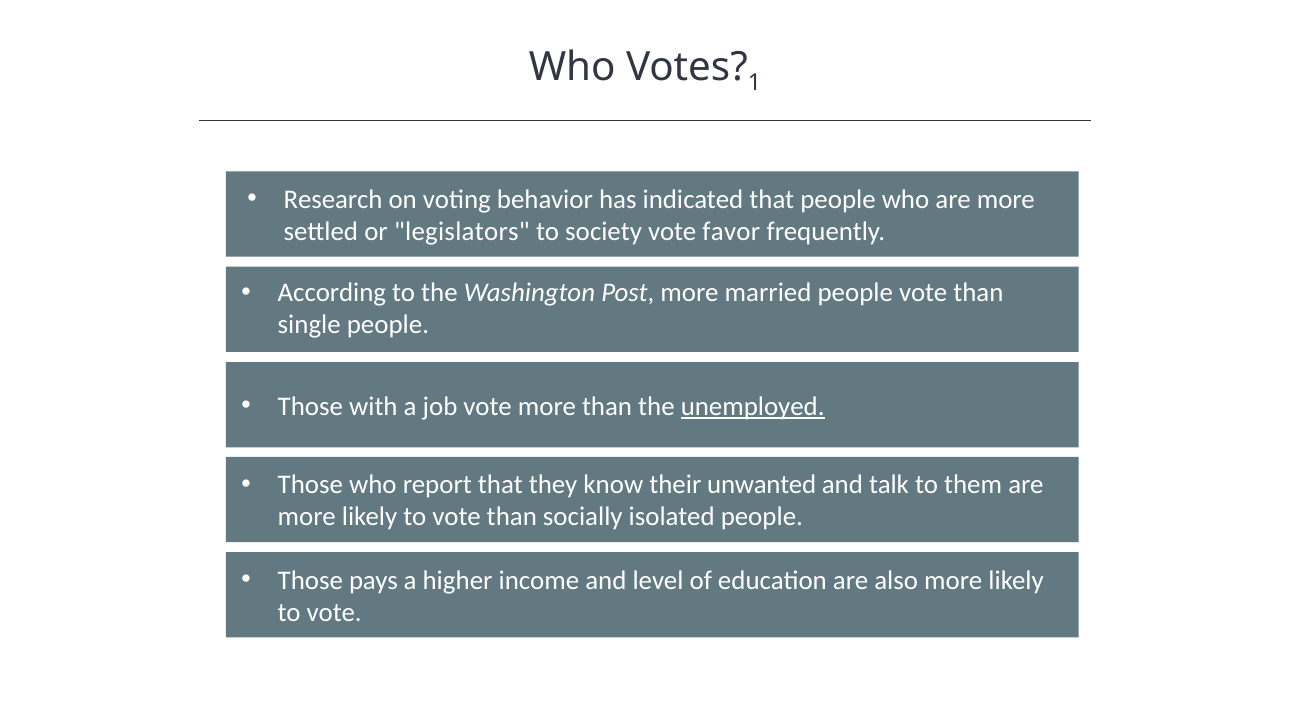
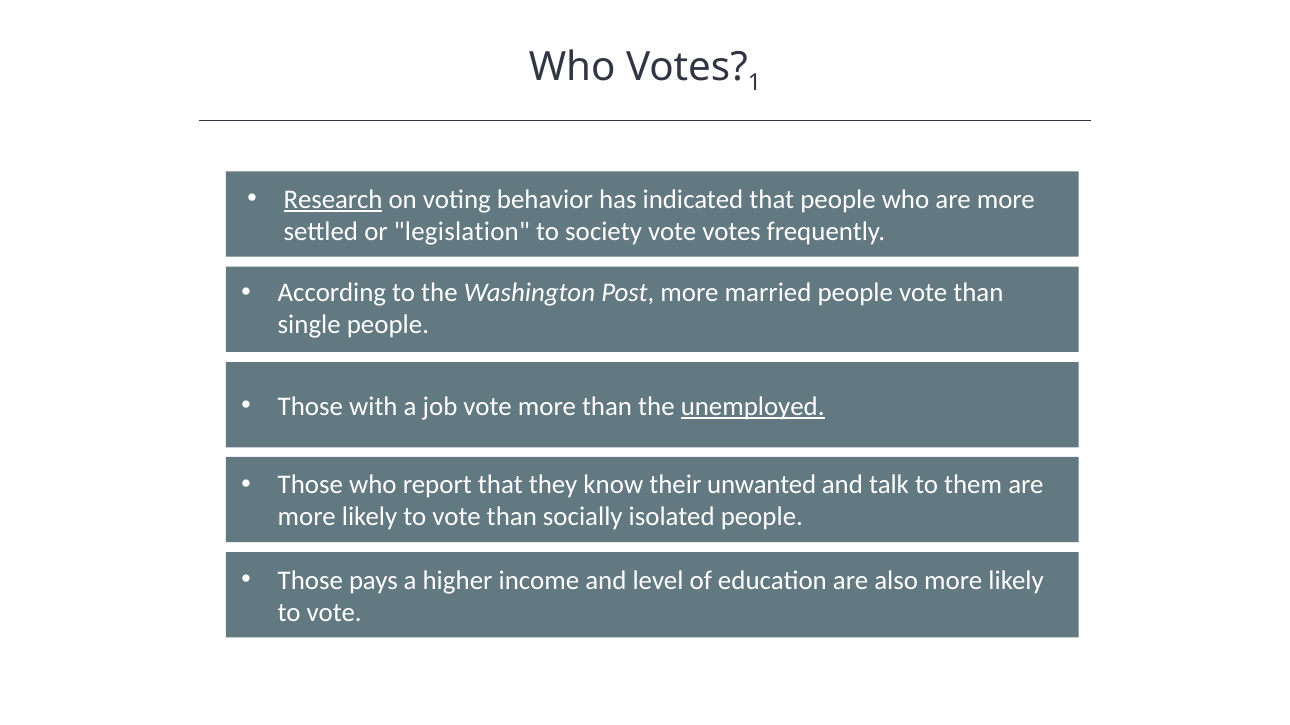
Research underline: none -> present (333, 199)
legislators: legislators -> legislation (462, 232)
vote favor: favor -> votes (732, 232)
